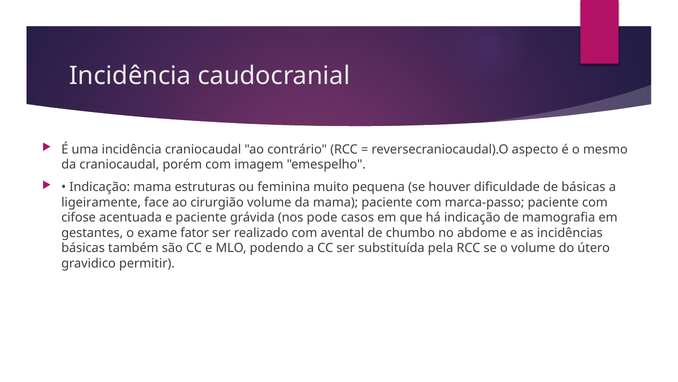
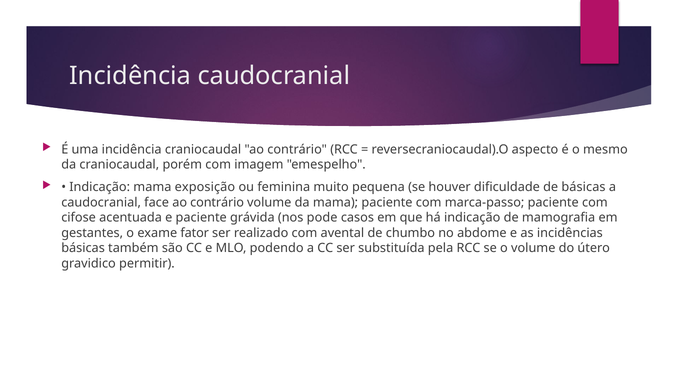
estruturas: estruturas -> exposição (205, 187)
ligeiramente: ligeiramente -> caudocranial (101, 202)
face ao cirurgião: cirurgião -> contrário (217, 202)
